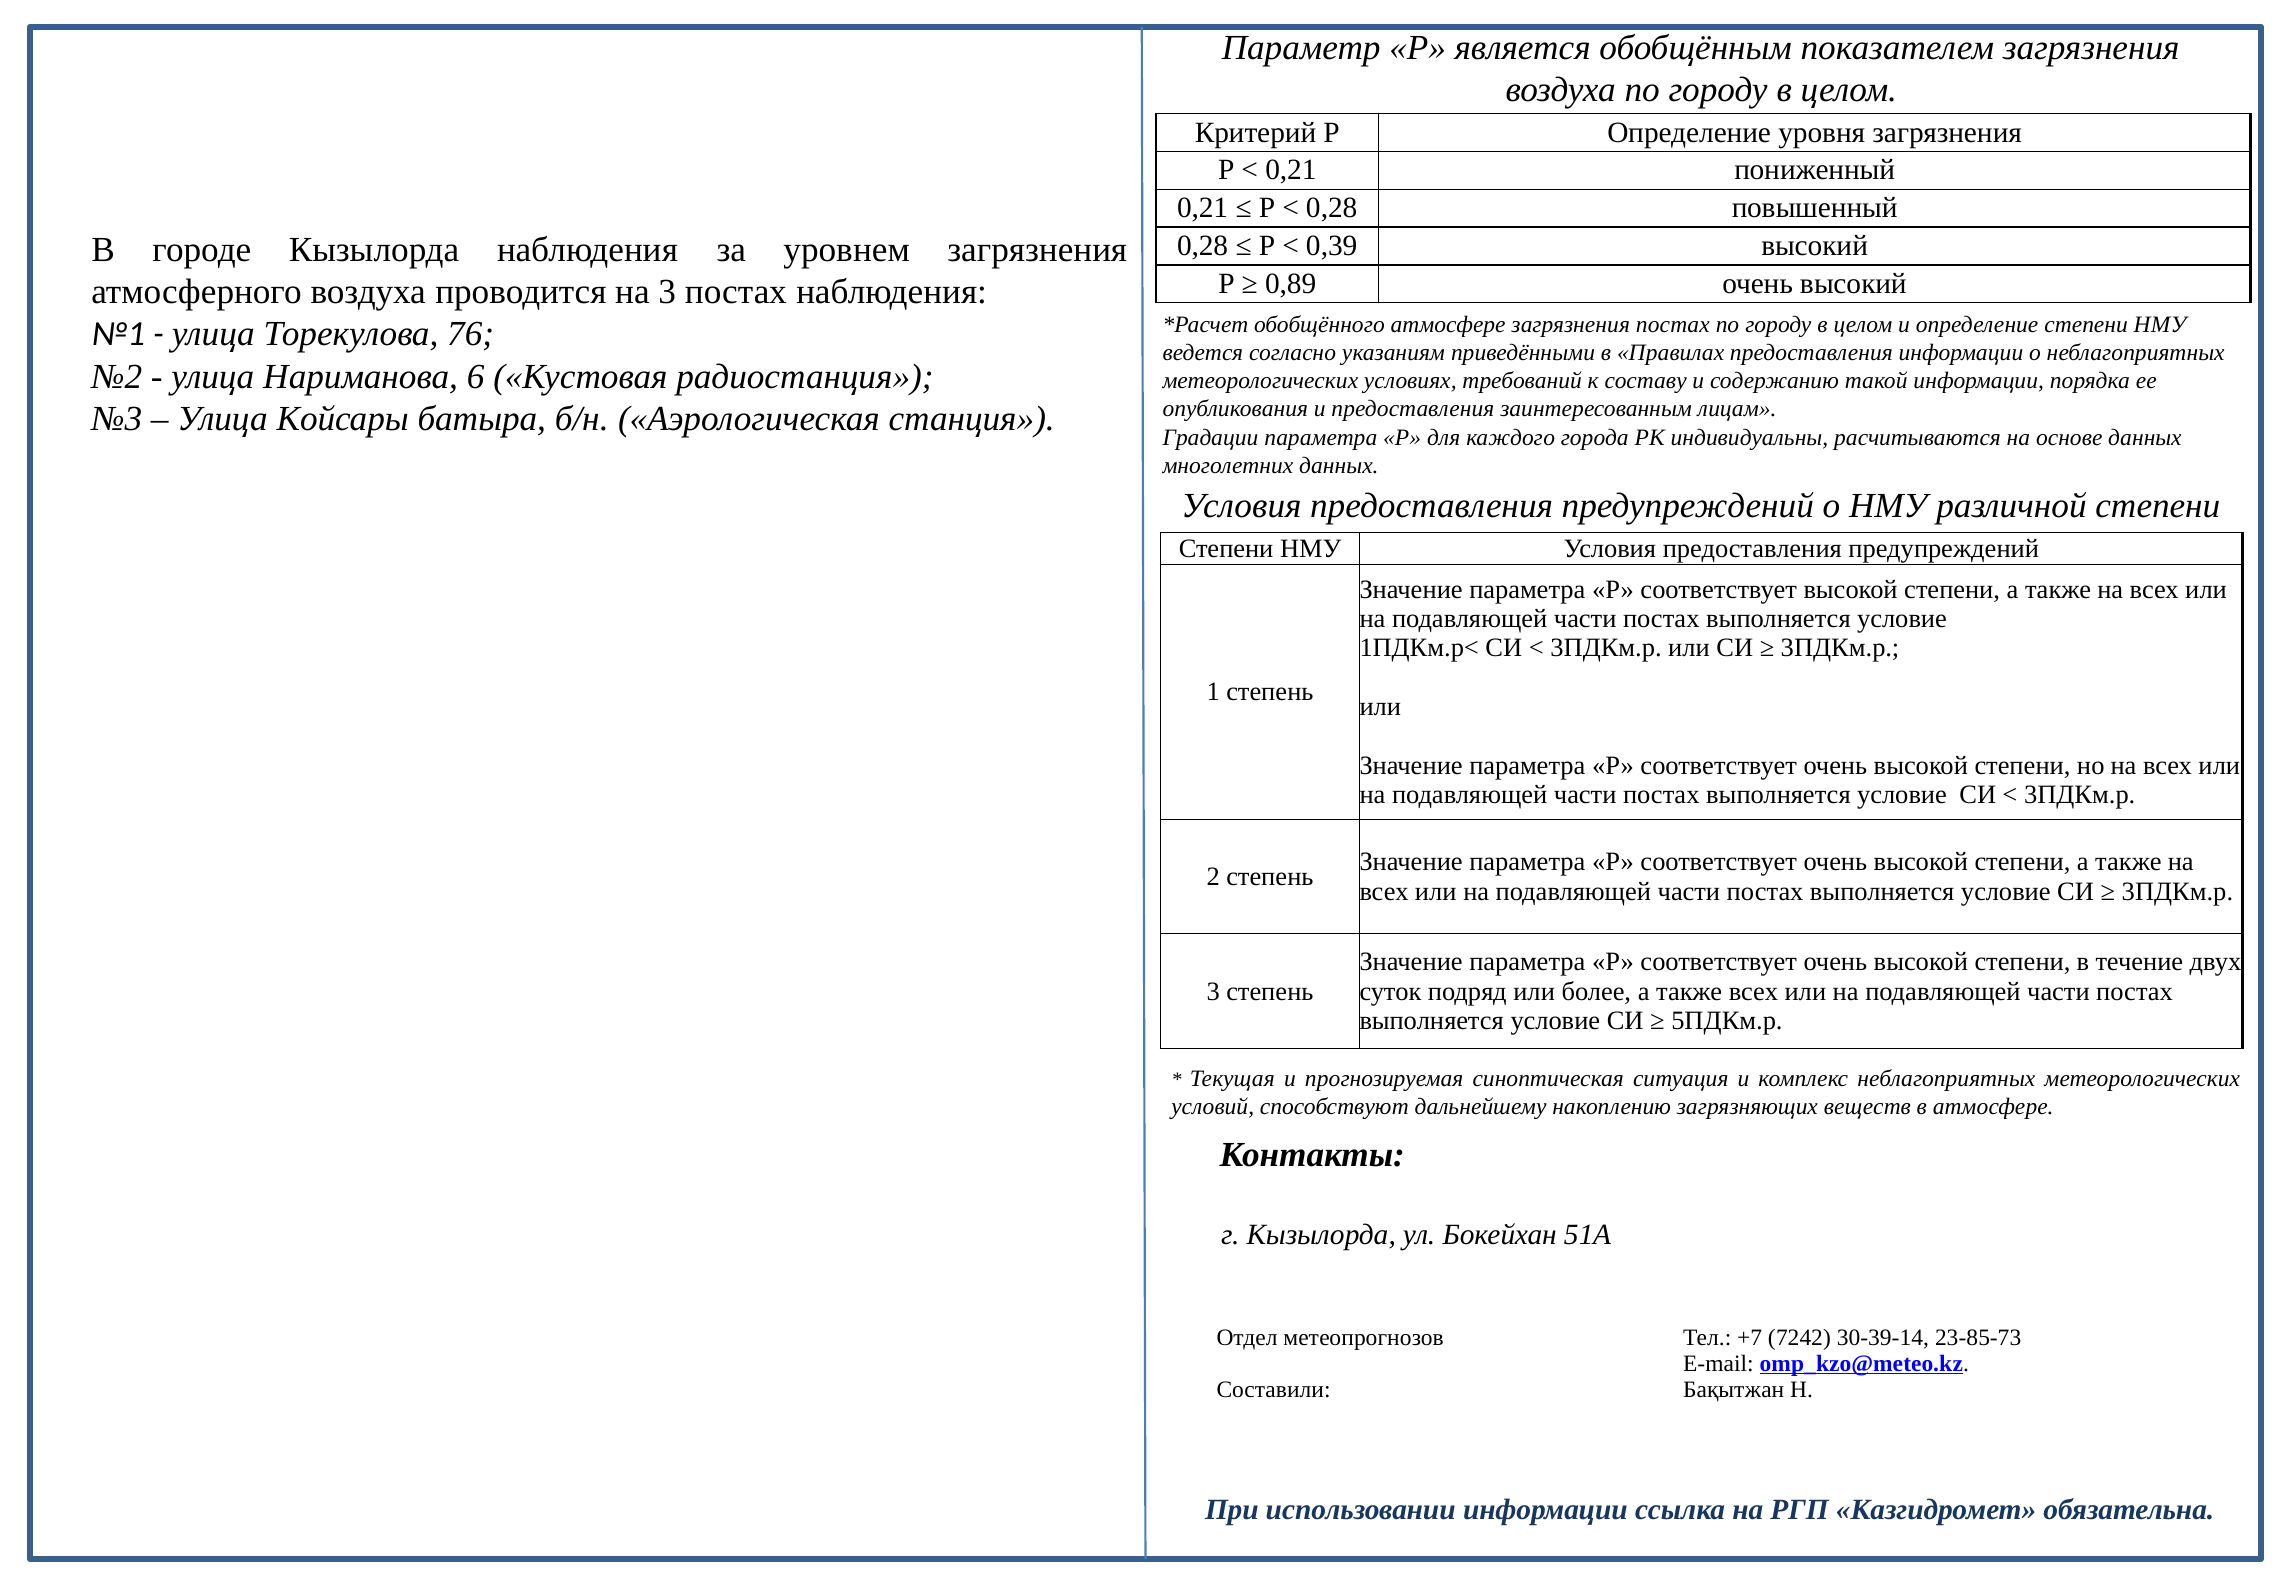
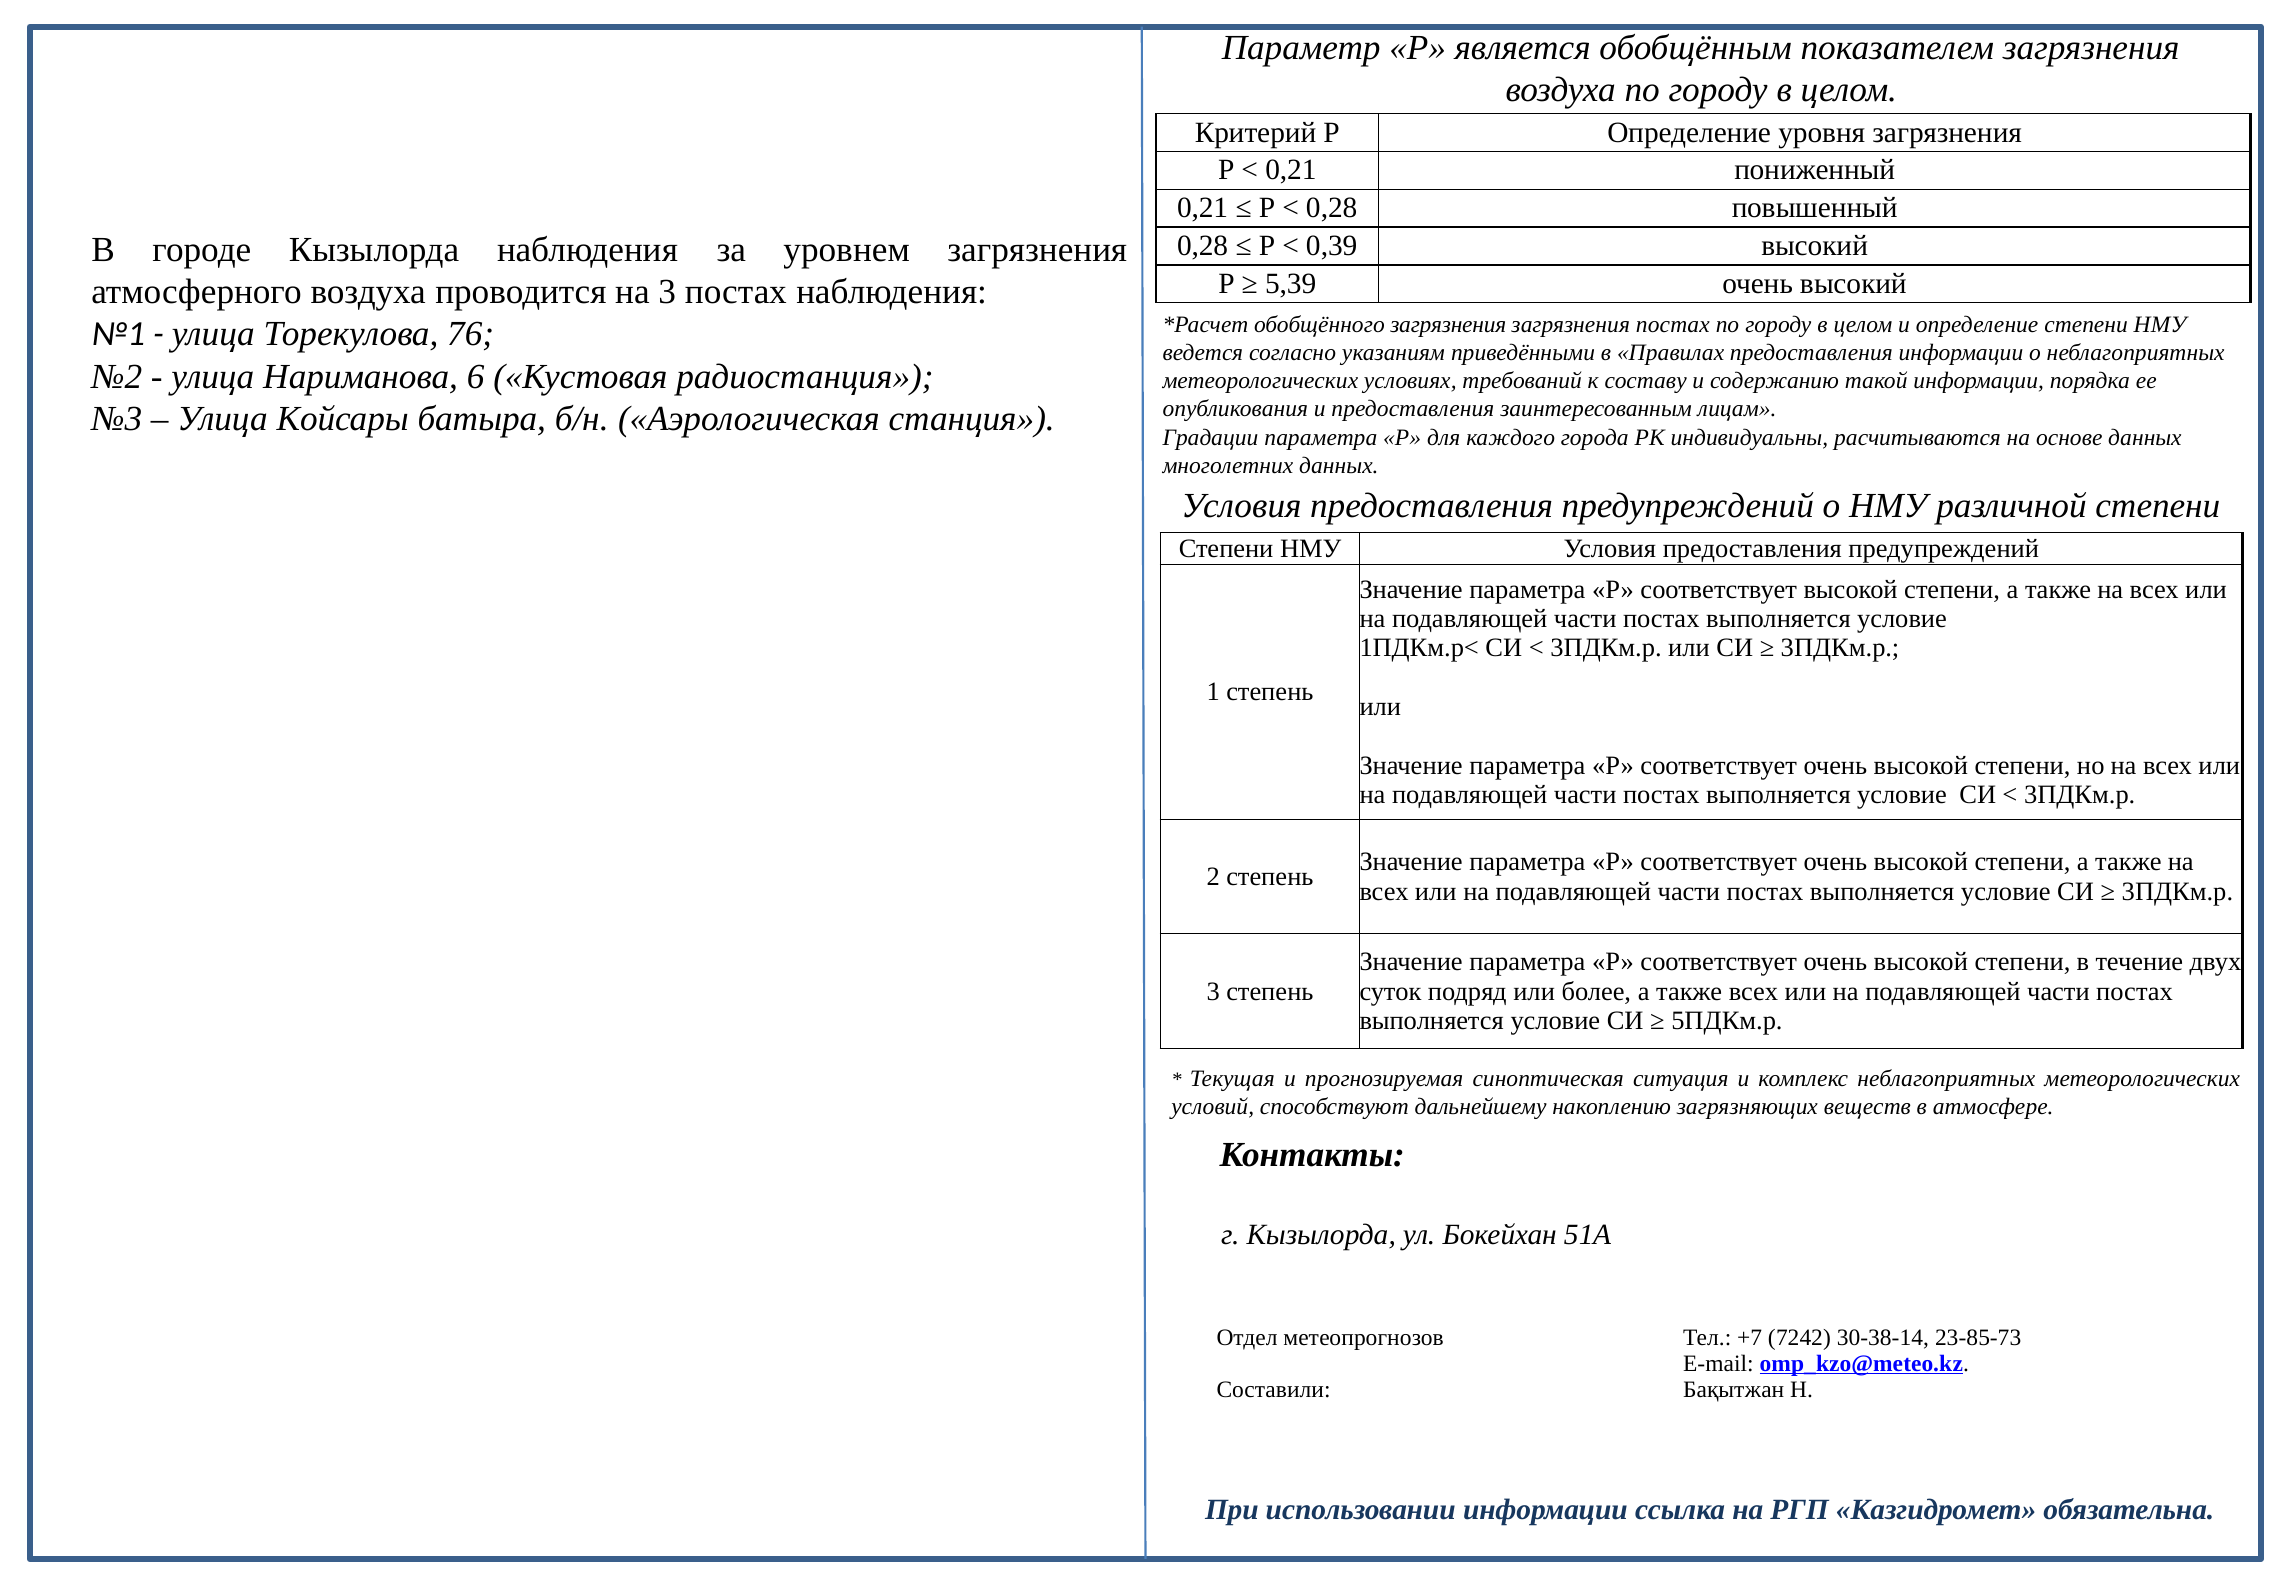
0,89: 0,89 -> 5,39 (1291, 284)
обобщённого атмосфере: атмосфере -> загрязнения (1448, 325)
30-39-14: 30-39-14 -> 30-38-14 (1883, 1337)
